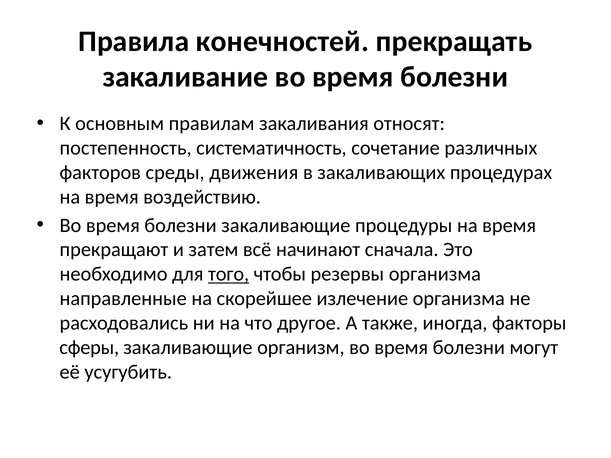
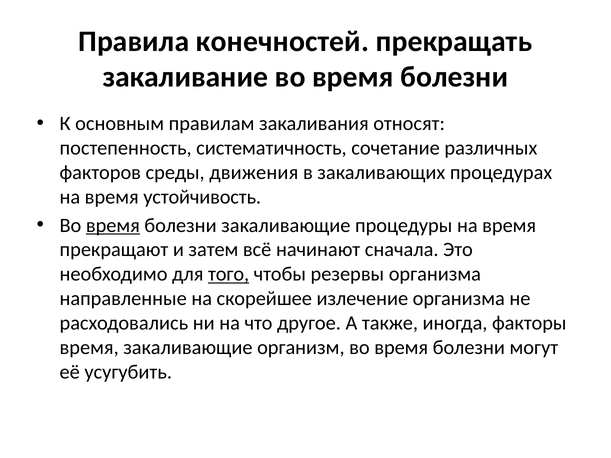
воздействию: воздействию -> устойчивость (202, 197)
время underline: none -> present (113, 225)
сферы: сферы -> время (89, 348)
